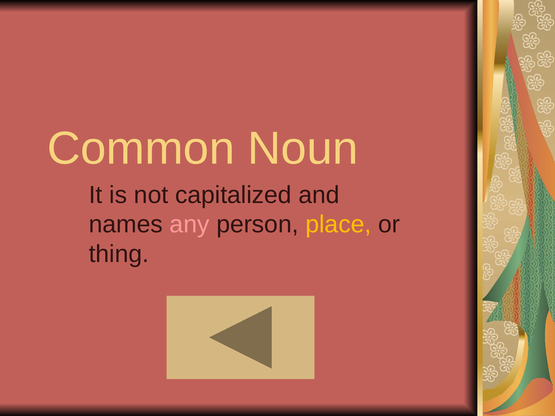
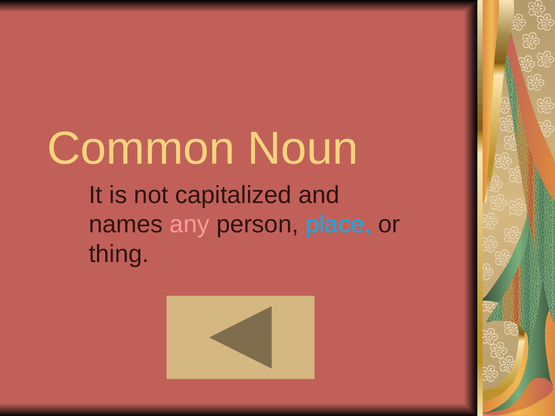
place colour: yellow -> light blue (338, 225)
